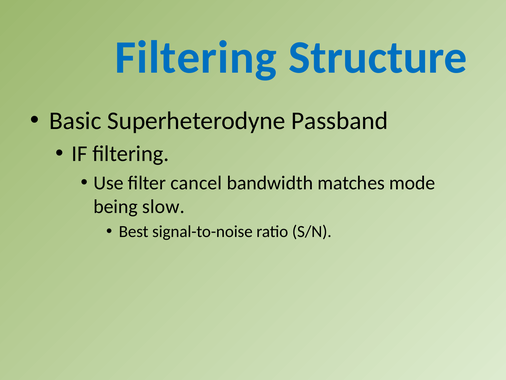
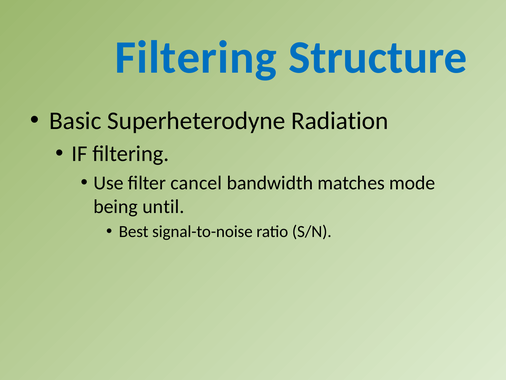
Passband: Passband -> Radiation (340, 121)
slow: slow -> until (163, 206)
